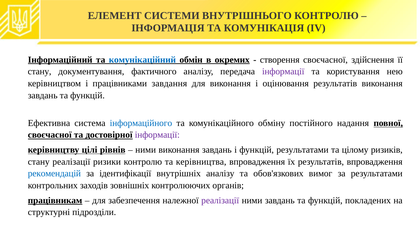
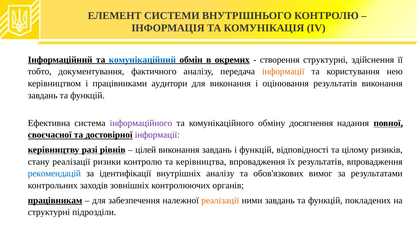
створення своєчасної: своєчасної -> структурні (325, 60)
стану: стану -> тобто (40, 72)
інформації colour: purple -> orange (283, 72)
завдання: завдання -> аудитори (169, 84)
інформаційного colour: blue -> purple (141, 123)
постійного: постійного -> досягнення (311, 123)
цілі: цілі -> разі (90, 150)
ними: ними -> цілей (146, 150)
функцій результатами: результатами -> відповідності (303, 150)
реалізації colour: purple -> orange (220, 201)
